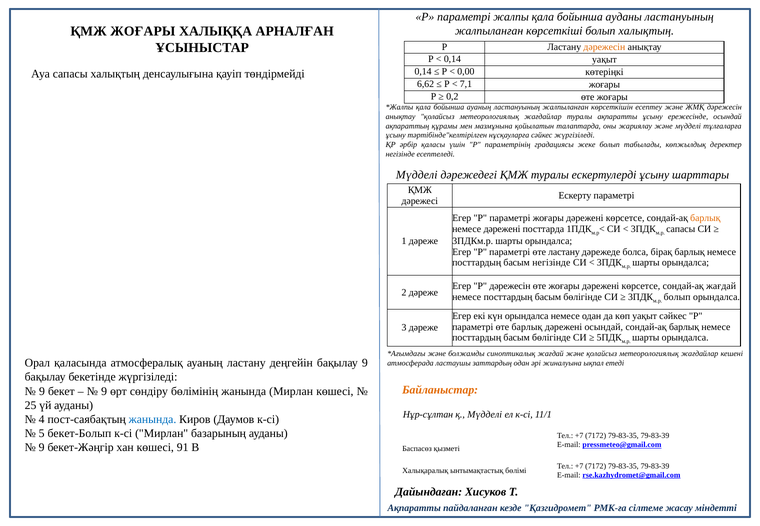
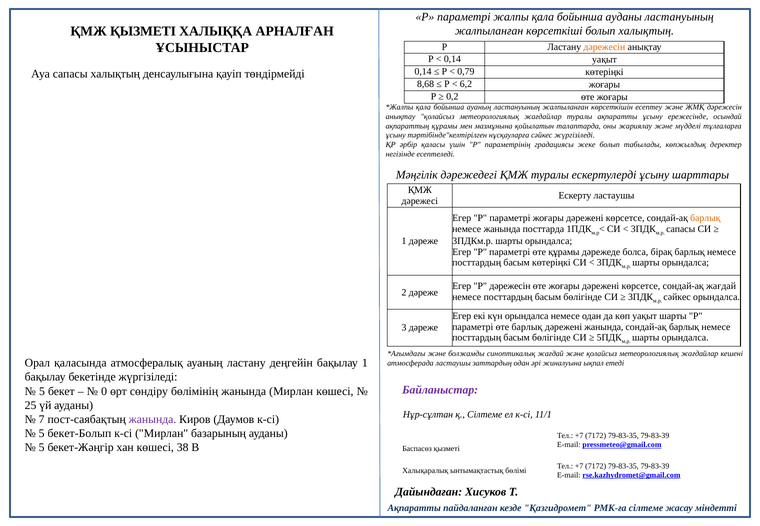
ҚМЖ ЖОҒАРЫ: ЖОҒАРЫ -> ҚЫЗМЕТІ (143, 31)
0,00: 0,00 -> 0,79 (466, 72)
6,62: 6,62 -> 8,68 (426, 84)
7,1: 7,1 -> 6,2 (466, 84)
Мүдделі: Мүдделі -> Мәңгілік (417, 175)
Ескерту параметрі: параметрі -> ластаушы (614, 196)
немесе дәрежені: дәрежені -> жанында (502, 229)
өте ластану: ластану -> құрамы (564, 252)
басым негізінде: негізінде -> көтеріңкі (551, 263)
болып: болып -> сәйкес (677, 297)
уақыт сәйкес: сәйкес -> шарты (673, 316)
дәрежені осындай: осындай -> жанында (604, 327)
бақылау 9: 9 -> 1 (365, 363)
Байланыстар colour: orange -> purple (440, 390)
9: 9 -> 5 (42, 391)
9: 9 -> 0 (104, 391)
қ Мүдделі: Мүдделі -> Сілтеме (485, 414)
4: 4 -> 7 (42, 419)
жанында colour: blue -> purple (153, 419)
9: 9 -> 5 (42, 447)
91: 91 -> 38 (183, 447)
